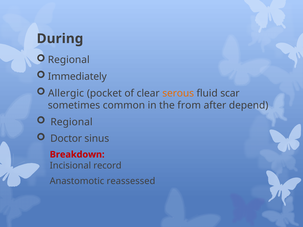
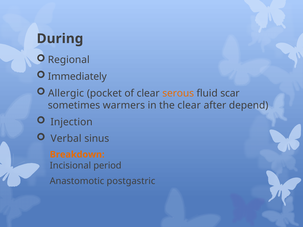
common: common -> warmers (124, 105)
the from: from -> clear (189, 105)
Regional: Regional -> Injection (72, 122)
Doctor: Doctor -> Verbal (66, 139)
Breakdown colour: red -> orange (77, 155)
record: record -> period (107, 166)
reassessed: reassessed -> postgastric (131, 181)
